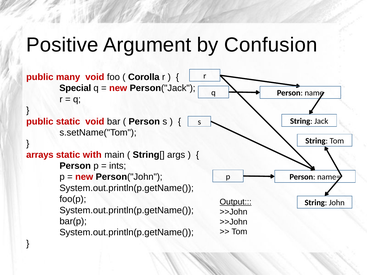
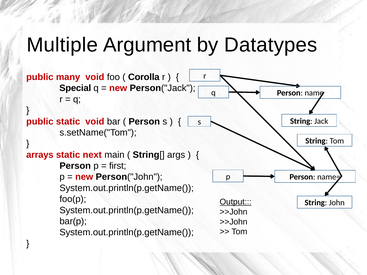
Positive: Positive -> Multiple (62, 45)
Confusion: Confusion -> Datatypes (271, 45)
with: with -> next (92, 155)
ints: ints -> first (118, 166)
